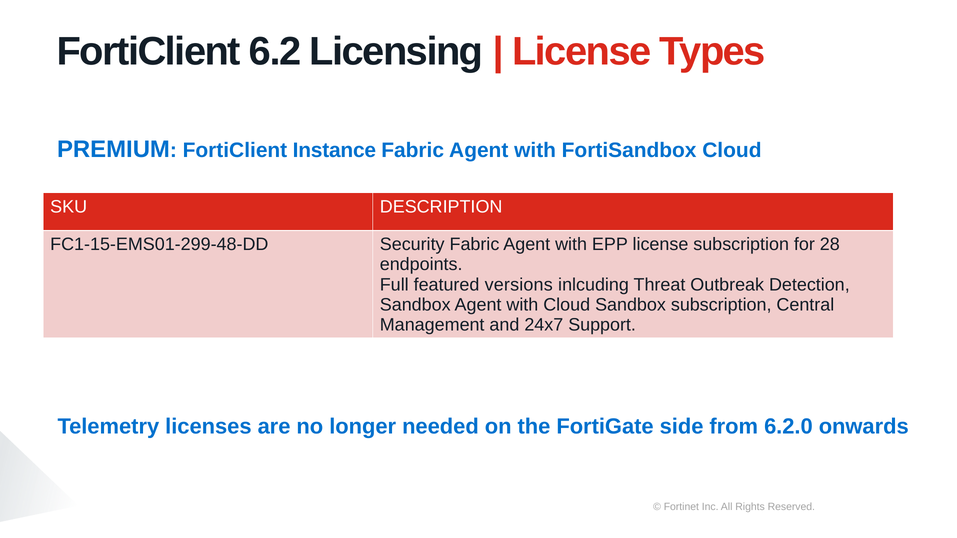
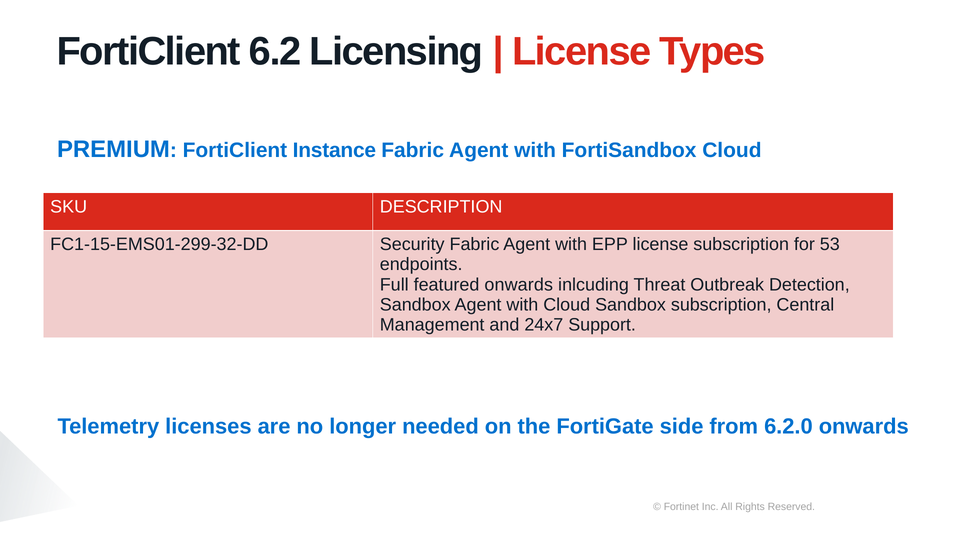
FC1-15-EMS01-299-48-DD: FC1-15-EMS01-299-48-DD -> FC1-15-EMS01-299-32-DD (159, 245)
28: 28 -> 53 (830, 245)
featured versions: versions -> onwards (519, 285)
